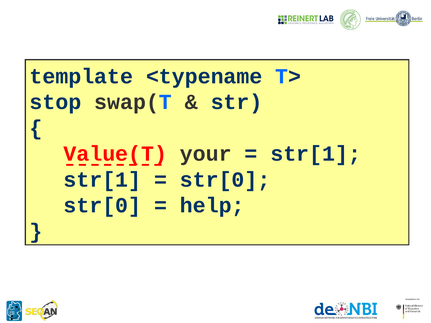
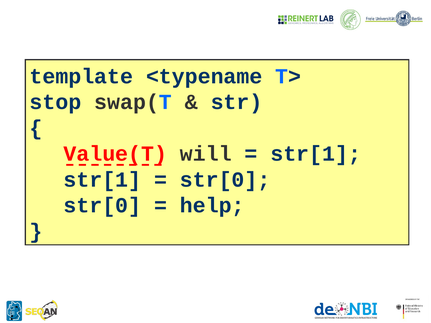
your: your -> will (206, 154)
